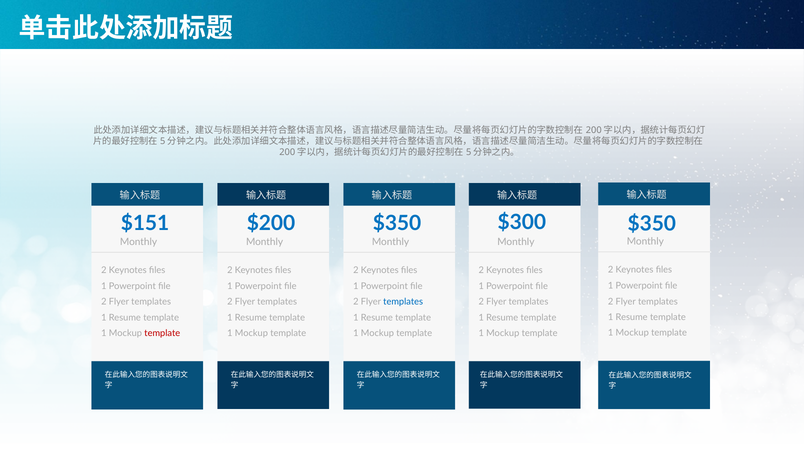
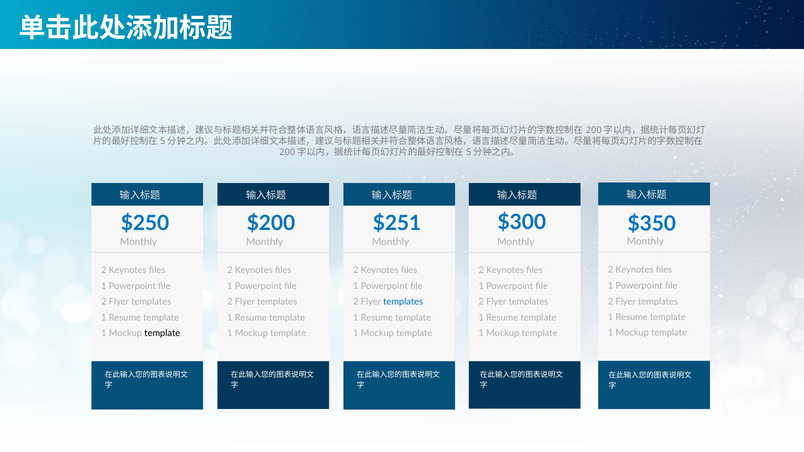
$350: $350 -> $251 (397, 223)
$151: $151 -> $250 (145, 224)
template colour: red -> black (162, 333)
